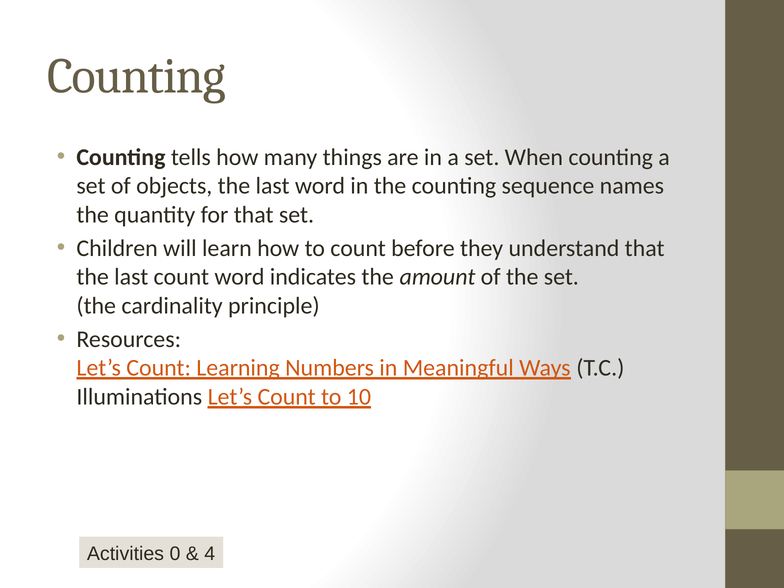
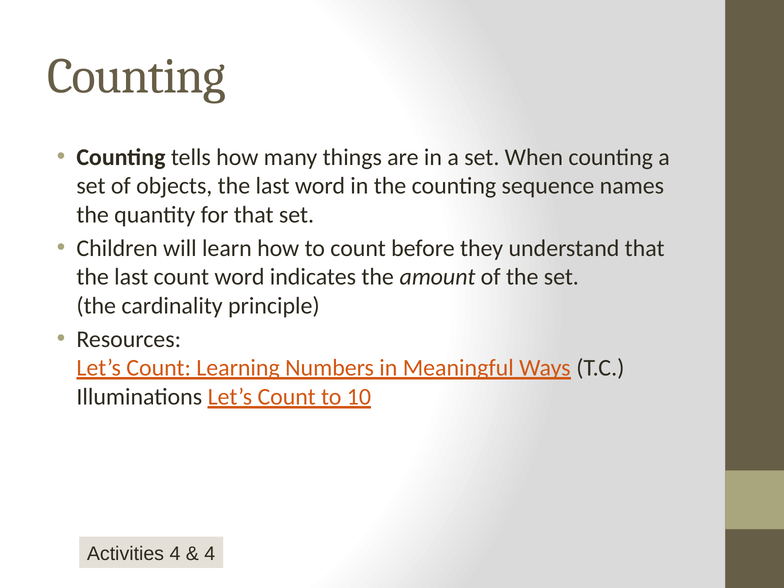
Activities 0: 0 -> 4 (175, 554)
